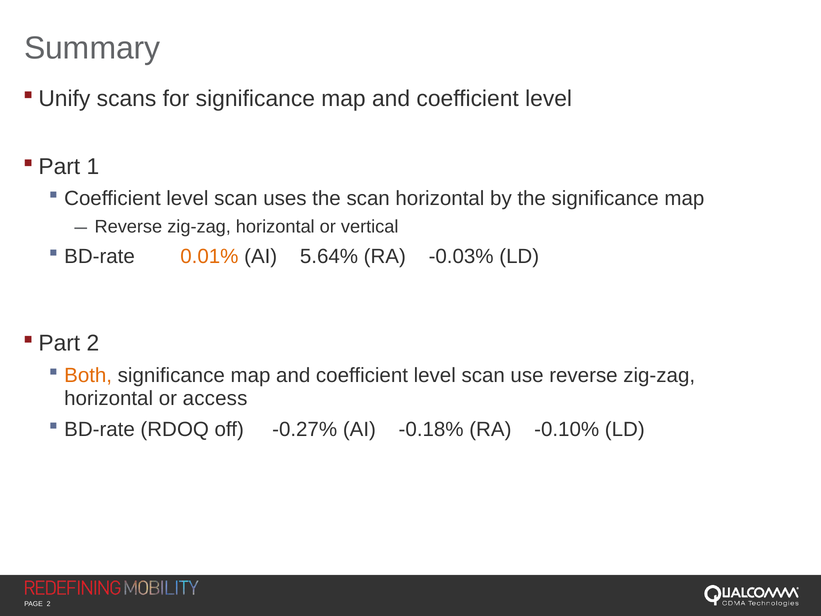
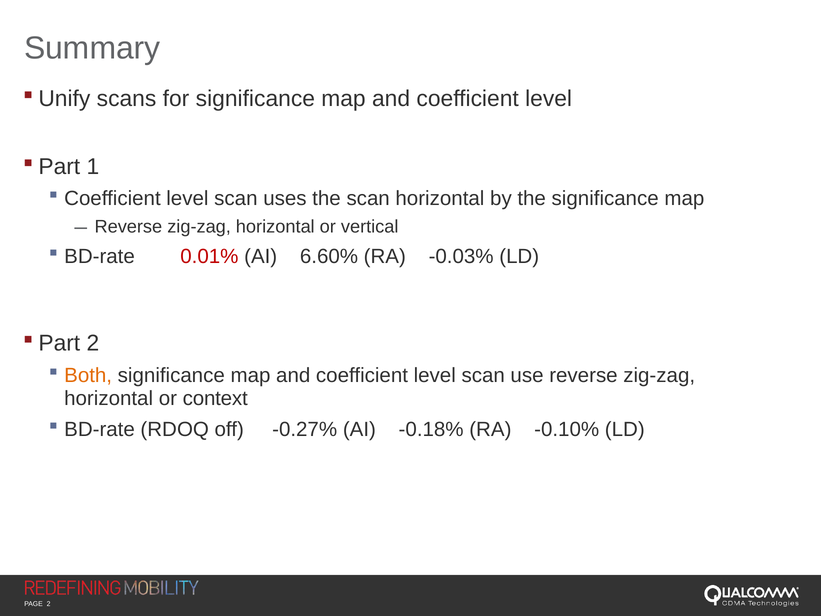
0.01% colour: orange -> red (209, 256)
5.64%: 5.64% -> 6.60% (329, 256)
access: access -> context (215, 398)
